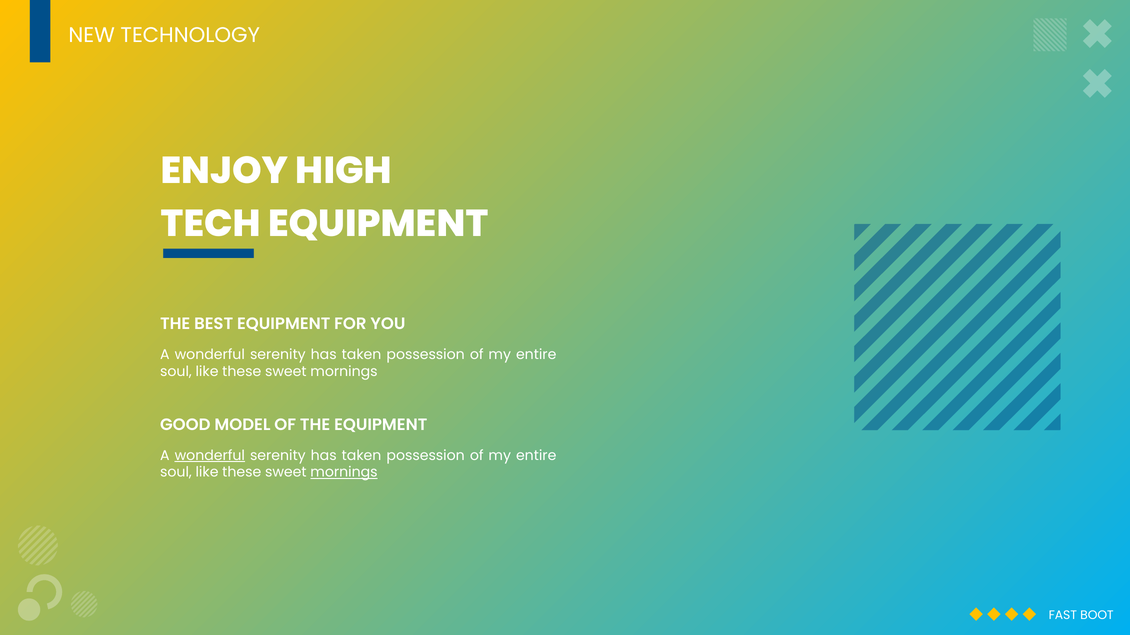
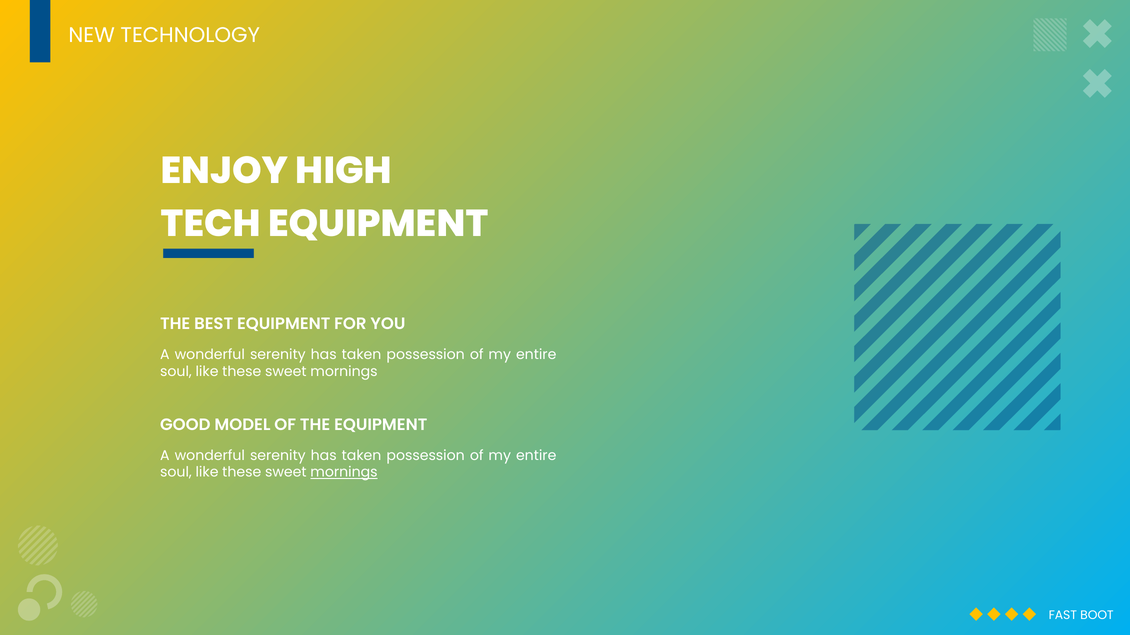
wonderful underline: present -> none (210, 456)
